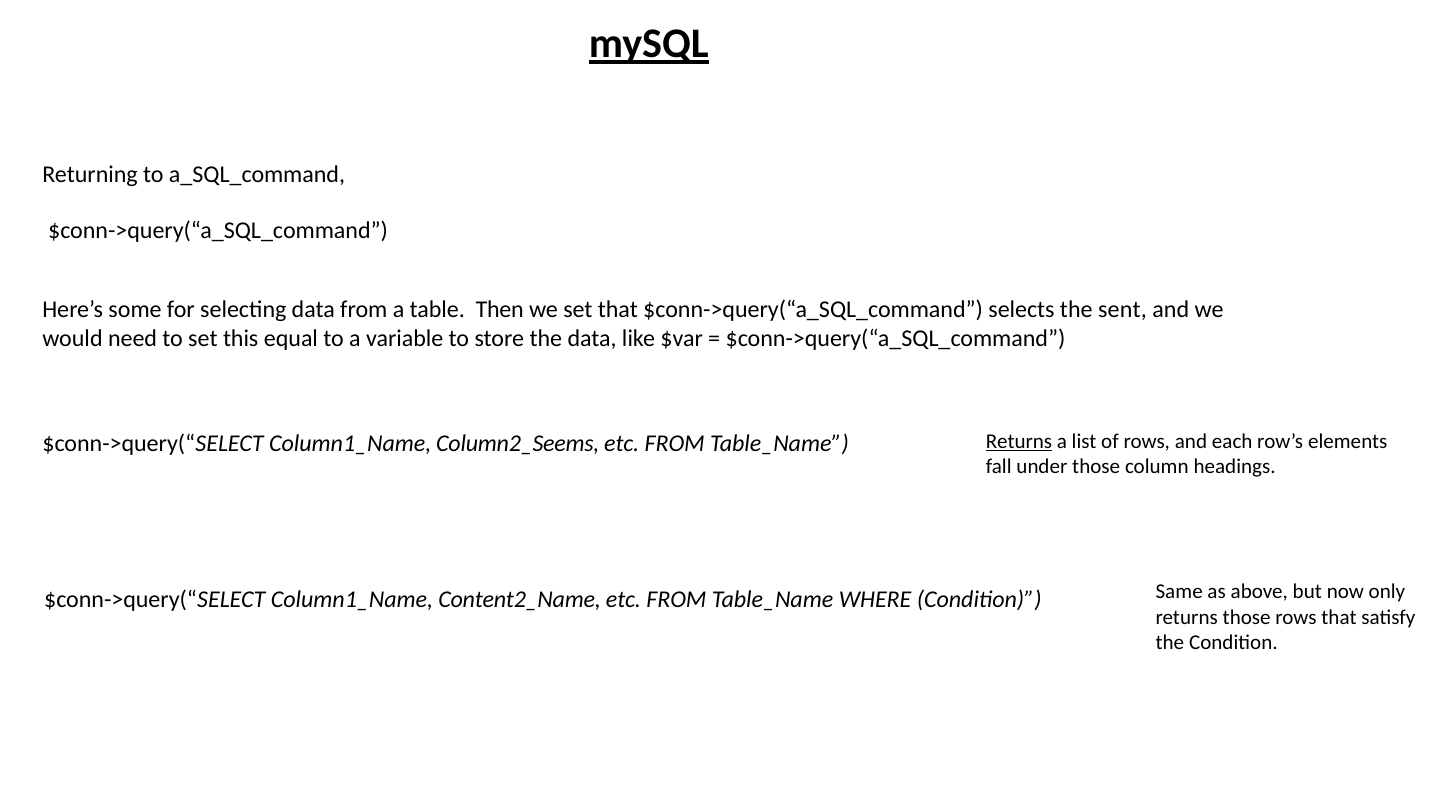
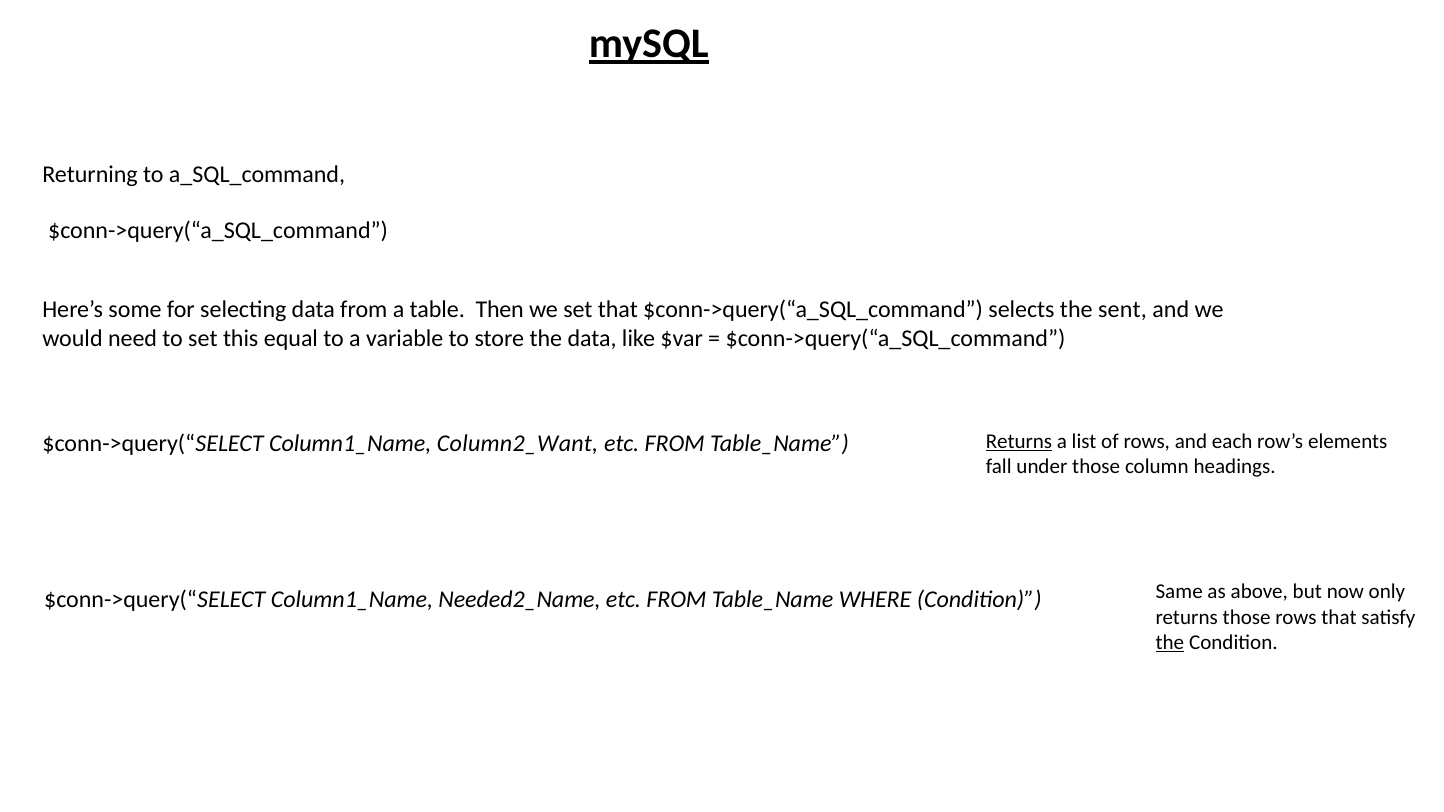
Column2_Seems: Column2_Seems -> Column2_Want (518, 444)
Content2_Name: Content2_Name -> Needed2_Name (519, 600)
the underline: none -> present (1170, 643)
